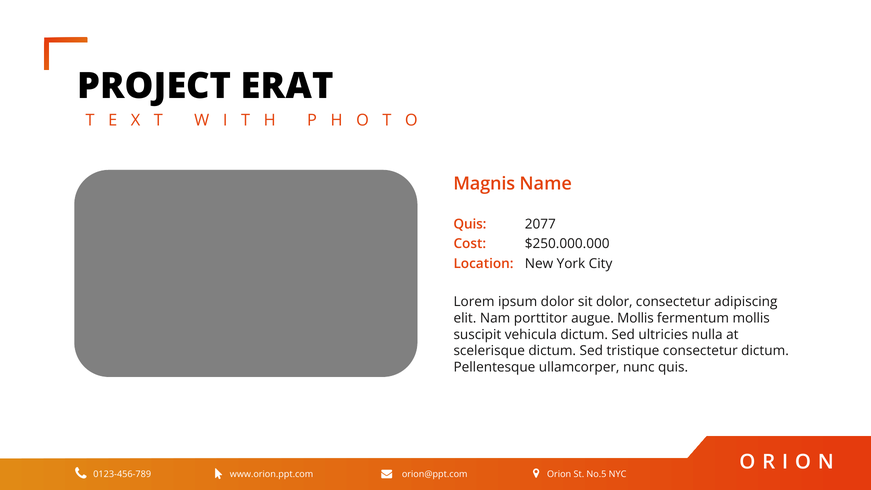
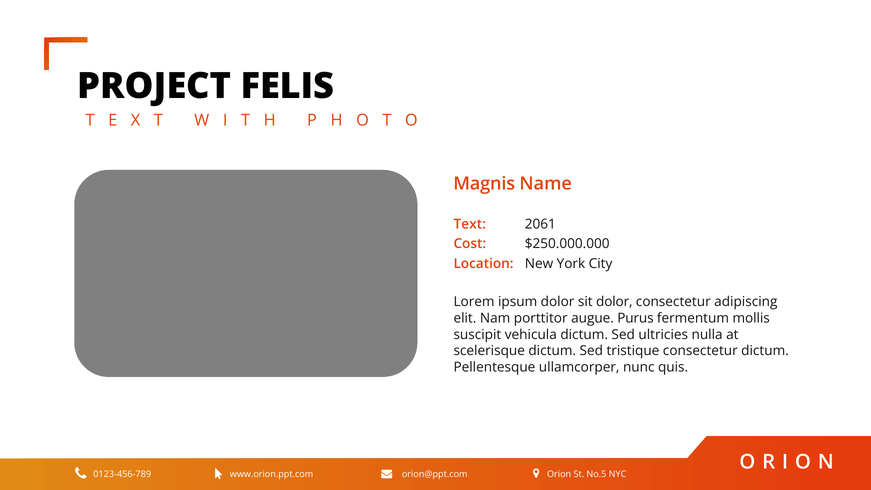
ERAT: ERAT -> FELIS (288, 86)
Quis: Quis -> Text (470, 224)
2077: 2077 -> 2061 (540, 224)
augue Mollis: Mollis -> Purus (635, 318)
